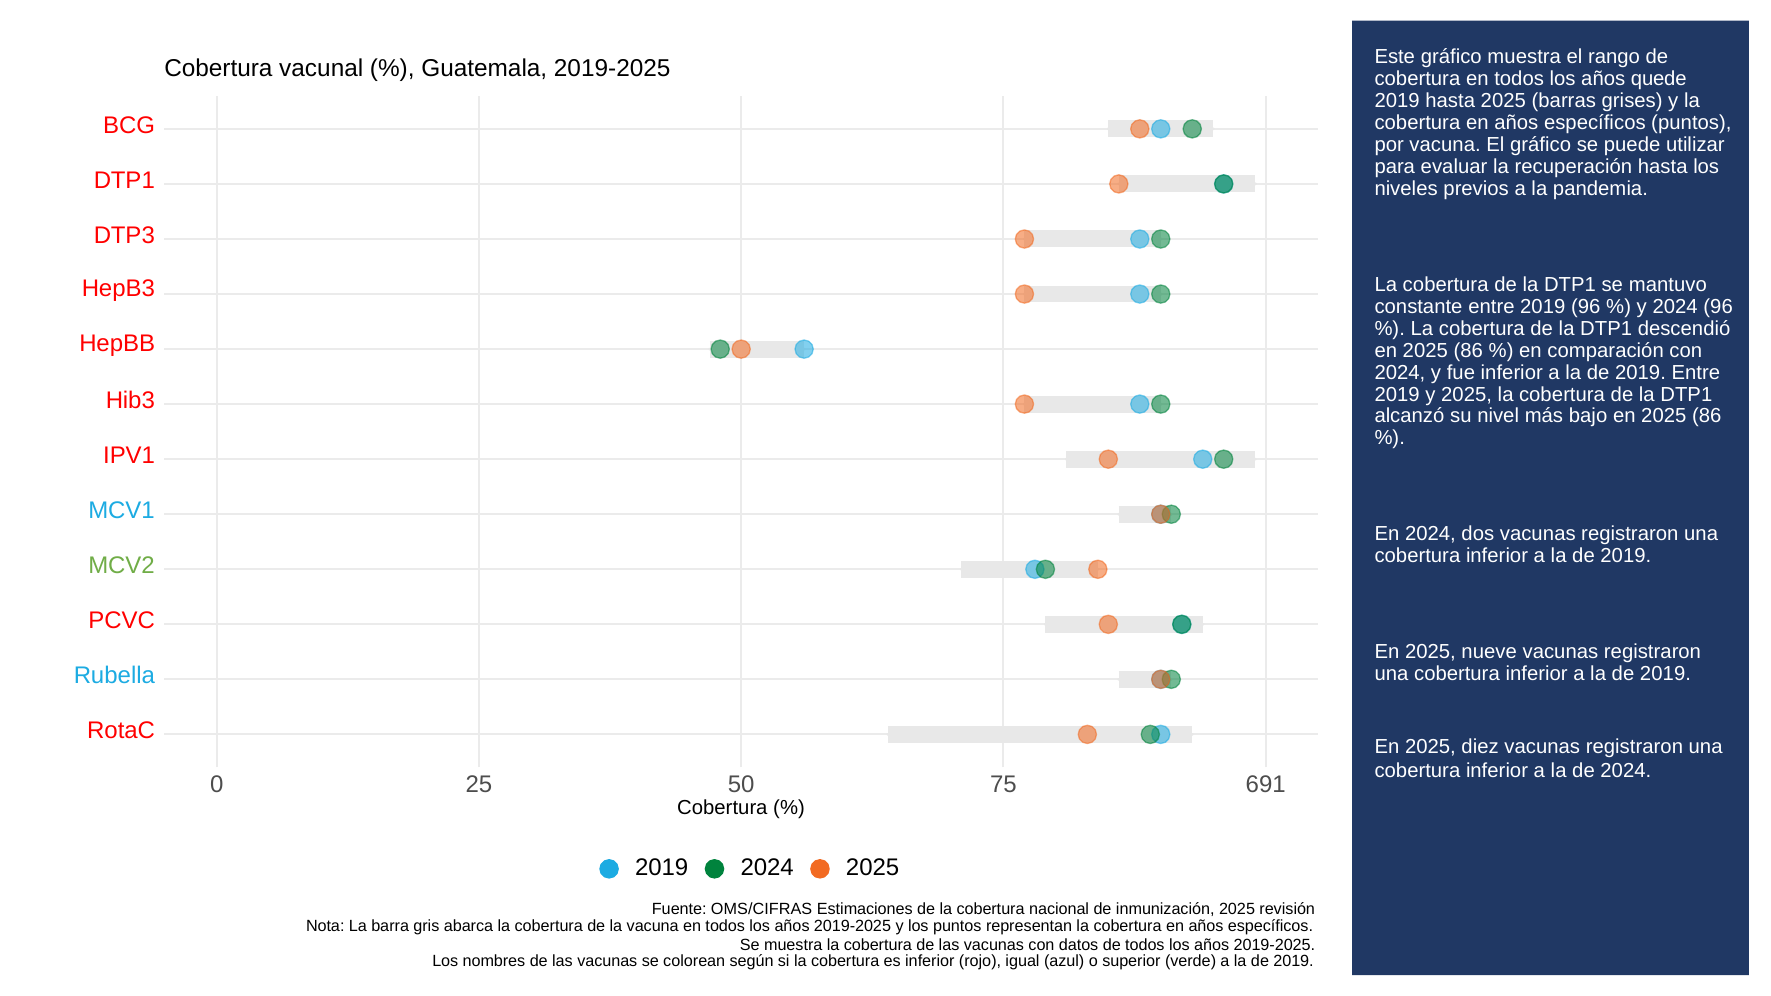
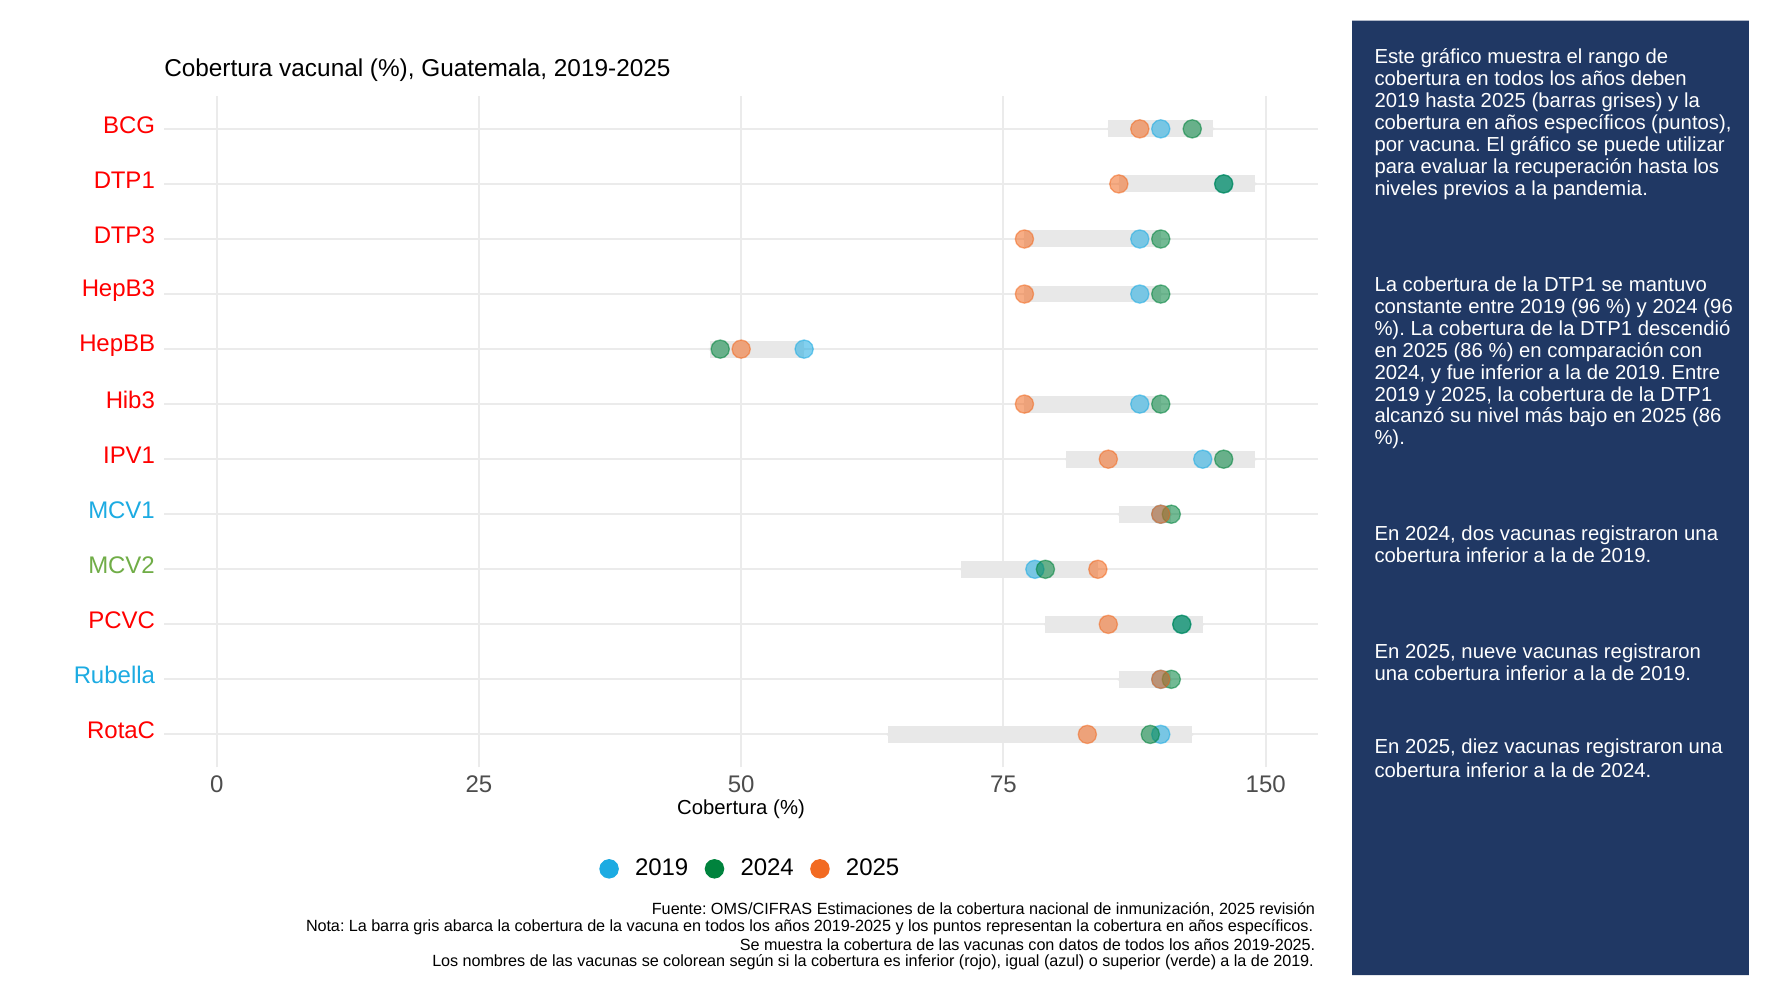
quede: quede -> deben (1659, 79)
691: 691 -> 150 (1266, 784)
